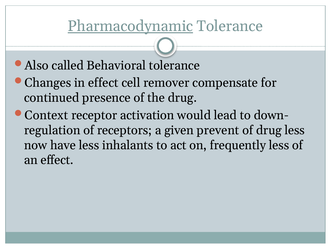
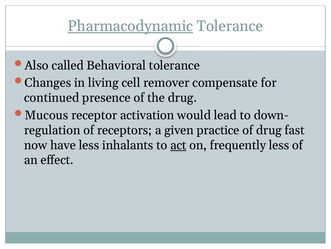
in effect: effect -> living (103, 83)
Context: Context -> Mucous (46, 115)
prevent: prevent -> practice (218, 130)
drug less: less -> fast (295, 130)
act underline: none -> present (178, 145)
